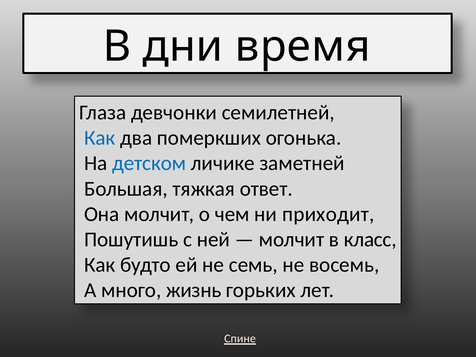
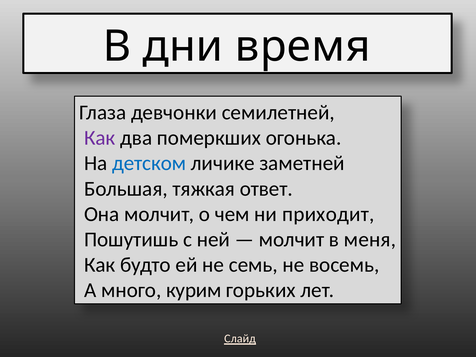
Как colour: blue -> purple (100, 138)
класс: класс -> меня (370, 240)
жизнь: жизнь -> курим (194, 290)
Спине: Спине -> Слайд (240, 339)
